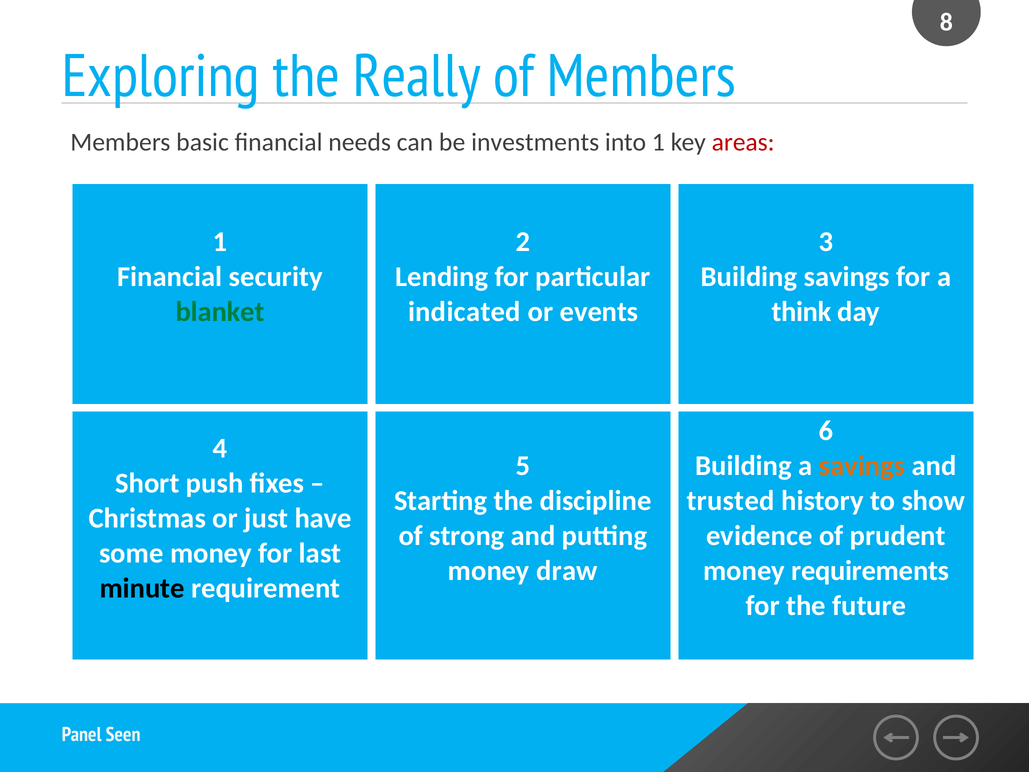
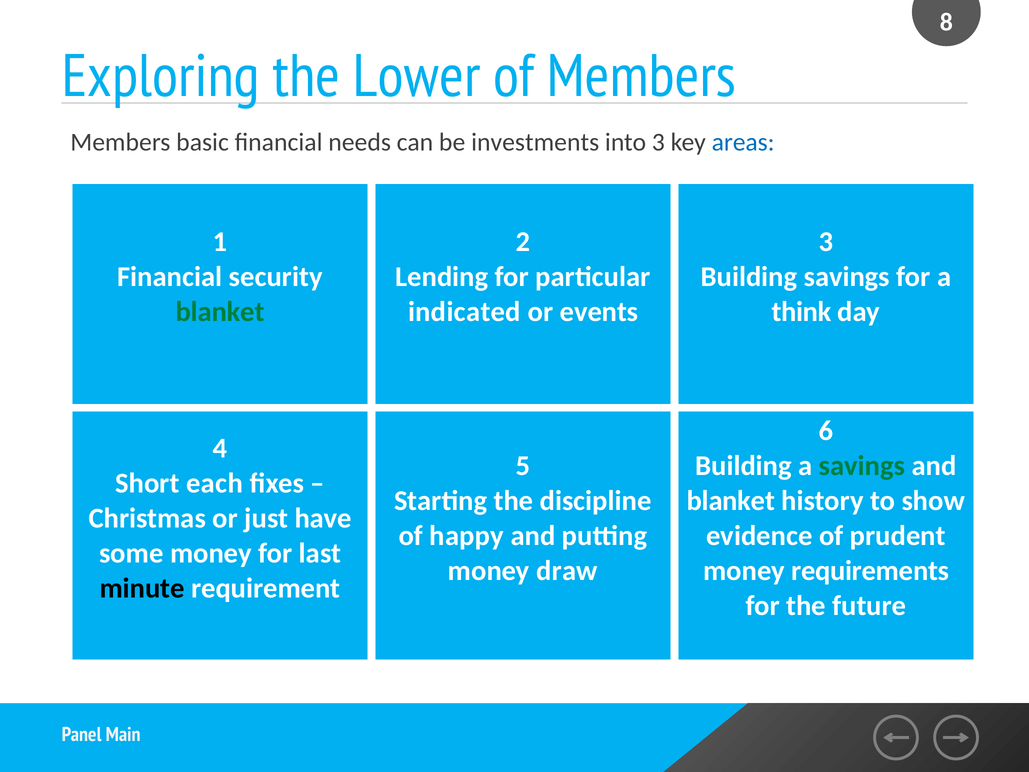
Really: Really -> Lower (417, 76)
into 1: 1 -> 3 (658, 142)
areas colour: red -> blue (743, 142)
savings colour: orange -> green (862, 466)
push: push -> each (215, 483)
trusted: trusted -> blanket (731, 501)
strong: strong -> happy (467, 536)
Seen: Seen -> Main (123, 734)
